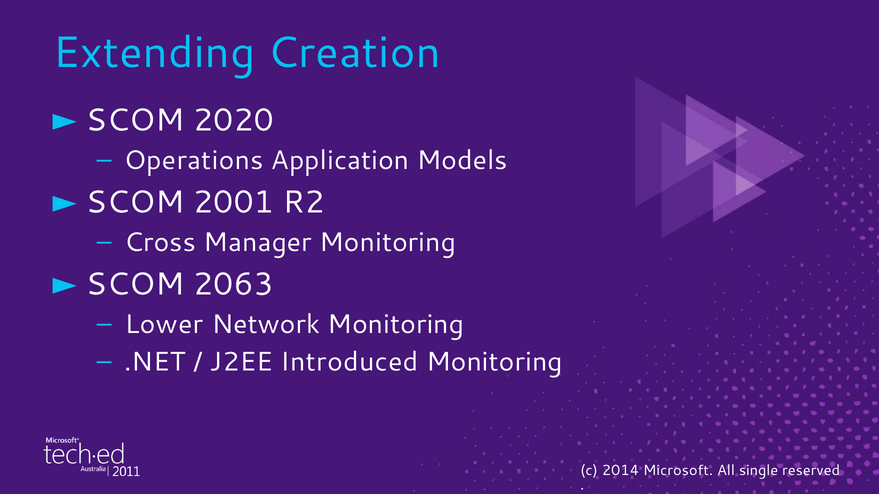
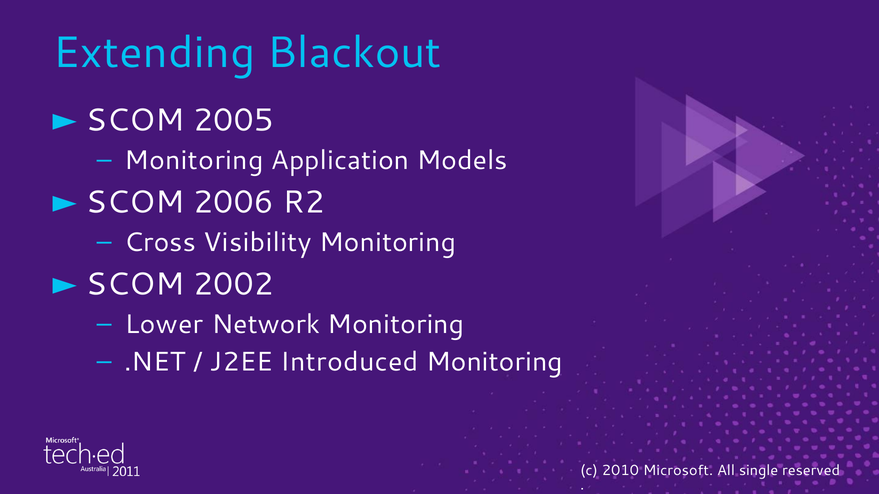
Creation: Creation -> Blackout (354, 53)
2020: 2020 -> 2005 (234, 121)
Operations: Operations -> Monitoring (194, 161)
2001: 2001 -> 2006 (234, 203)
Manager: Manager -> Visibility (258, 243)
2063: 2063 -> 2002 (234, 285)
2014: 2014 -> 2010 (620, 471)
